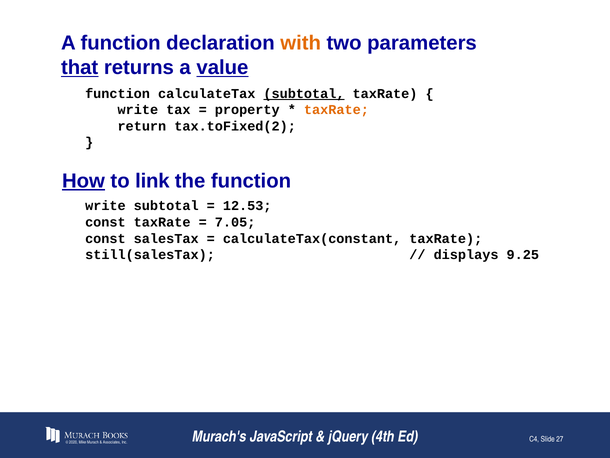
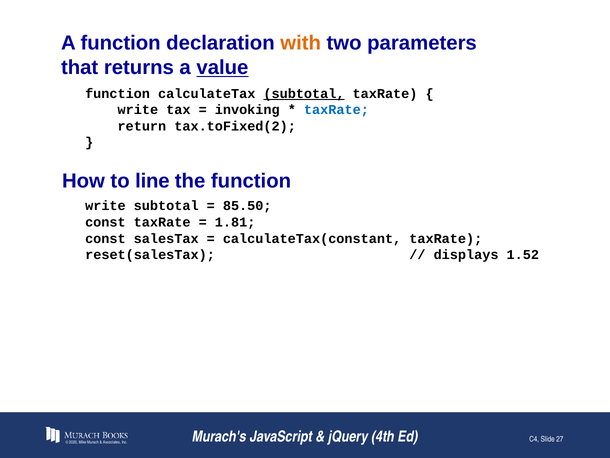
that underline: present -> none (80, 68)
property: property -> invoking (247, 110)
taxRate colour: orange -> blue (336, 110)
How underline: present -> none (83, 181)
link: link -> line (152, 181)
12.53: 12.53 -> 85.50 (247, 206)
7.05: 7.05 -> 1.81 (235, 222)
still(salesTax: still(salesTax -> reset(salesTax (150, 255)
9.25: 9.25 -> 1.52 (523, 255)
